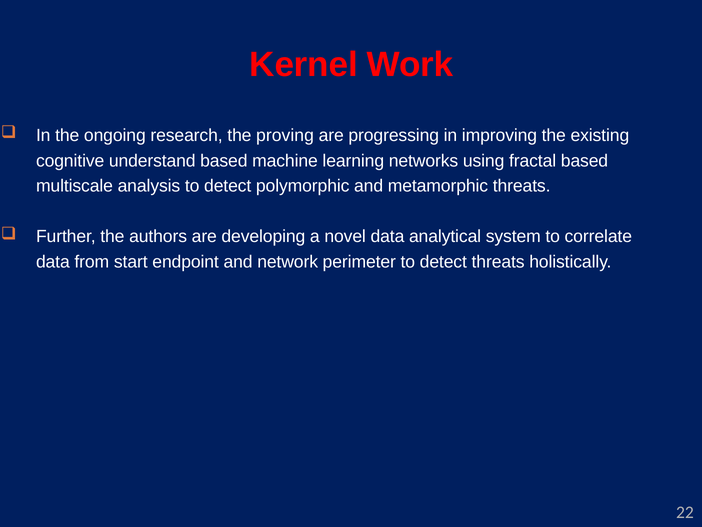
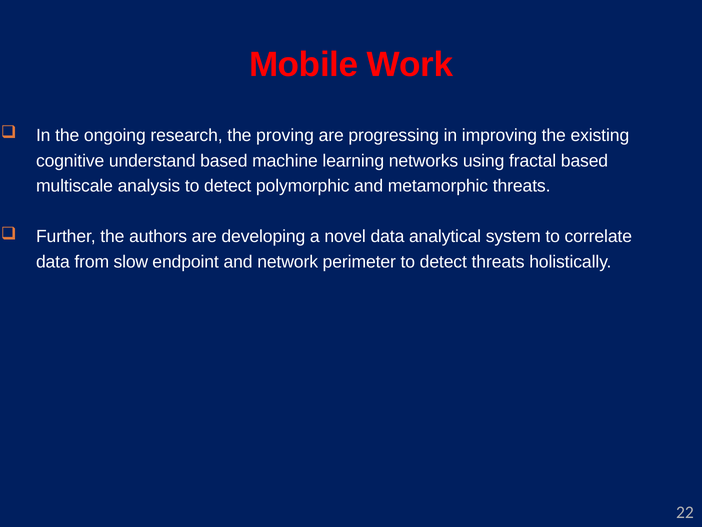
Kernel: Kernel -> Mobile (304, 64)
start: start -> slow (131, 262)
